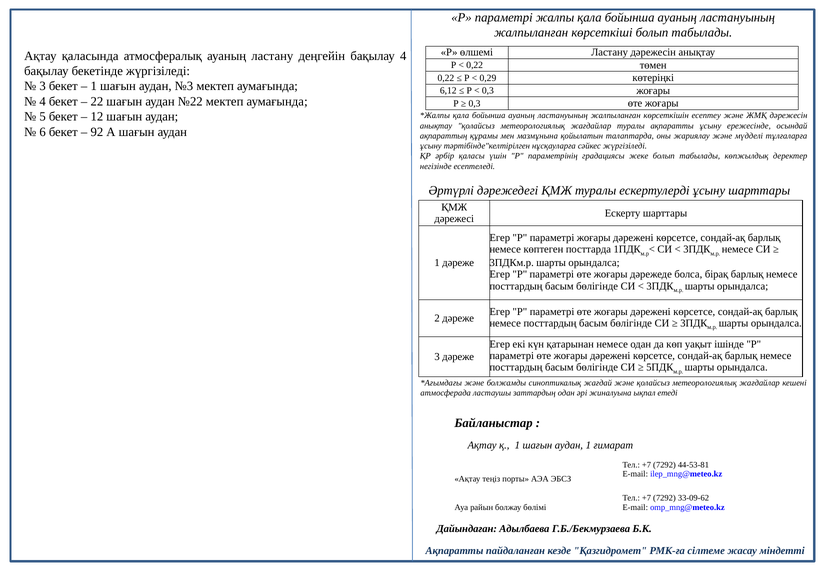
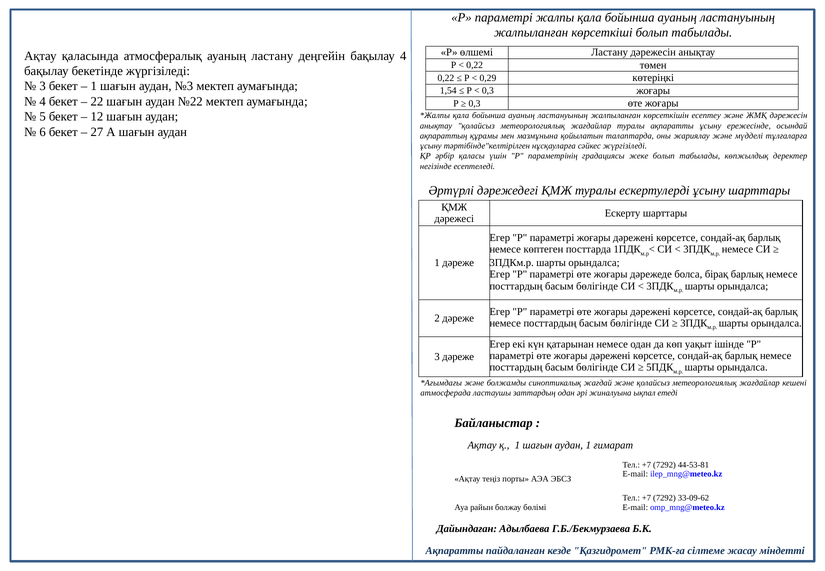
6,12: 6,12 -> 1,54 (448, 91)
92: 92 -> 27 (97, 132)
